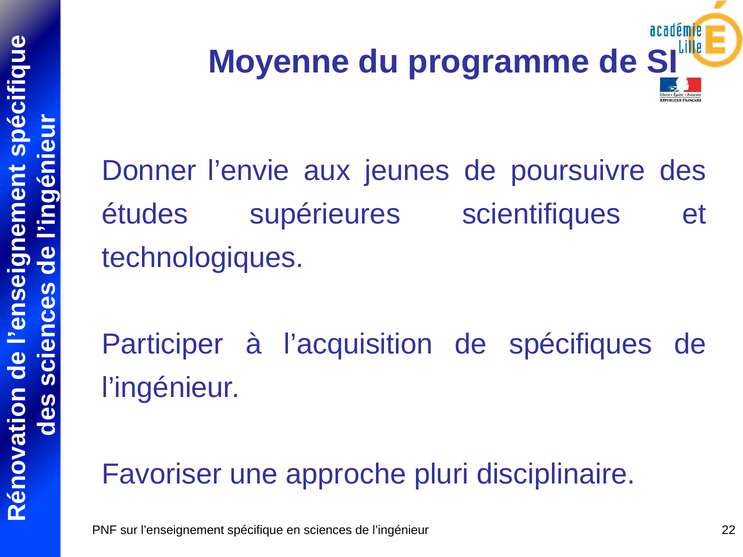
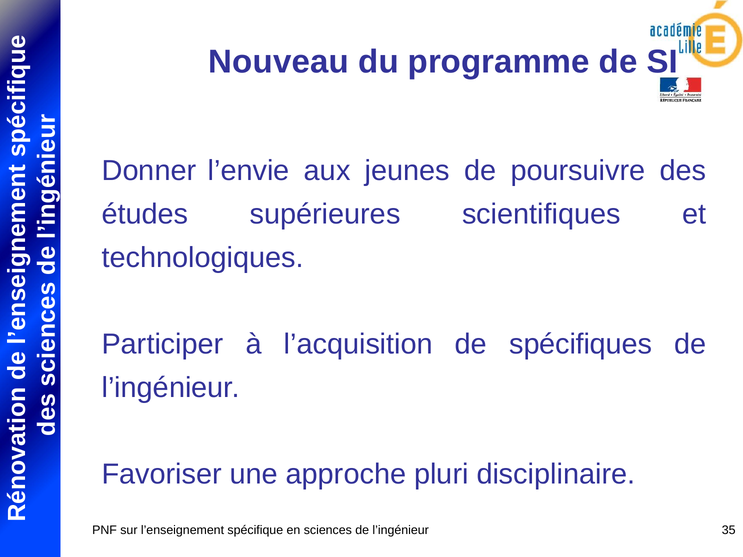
Moyenne: Moyenne -> Nouveau (279, 62)
22: 22 -> 35 (729, 531)
